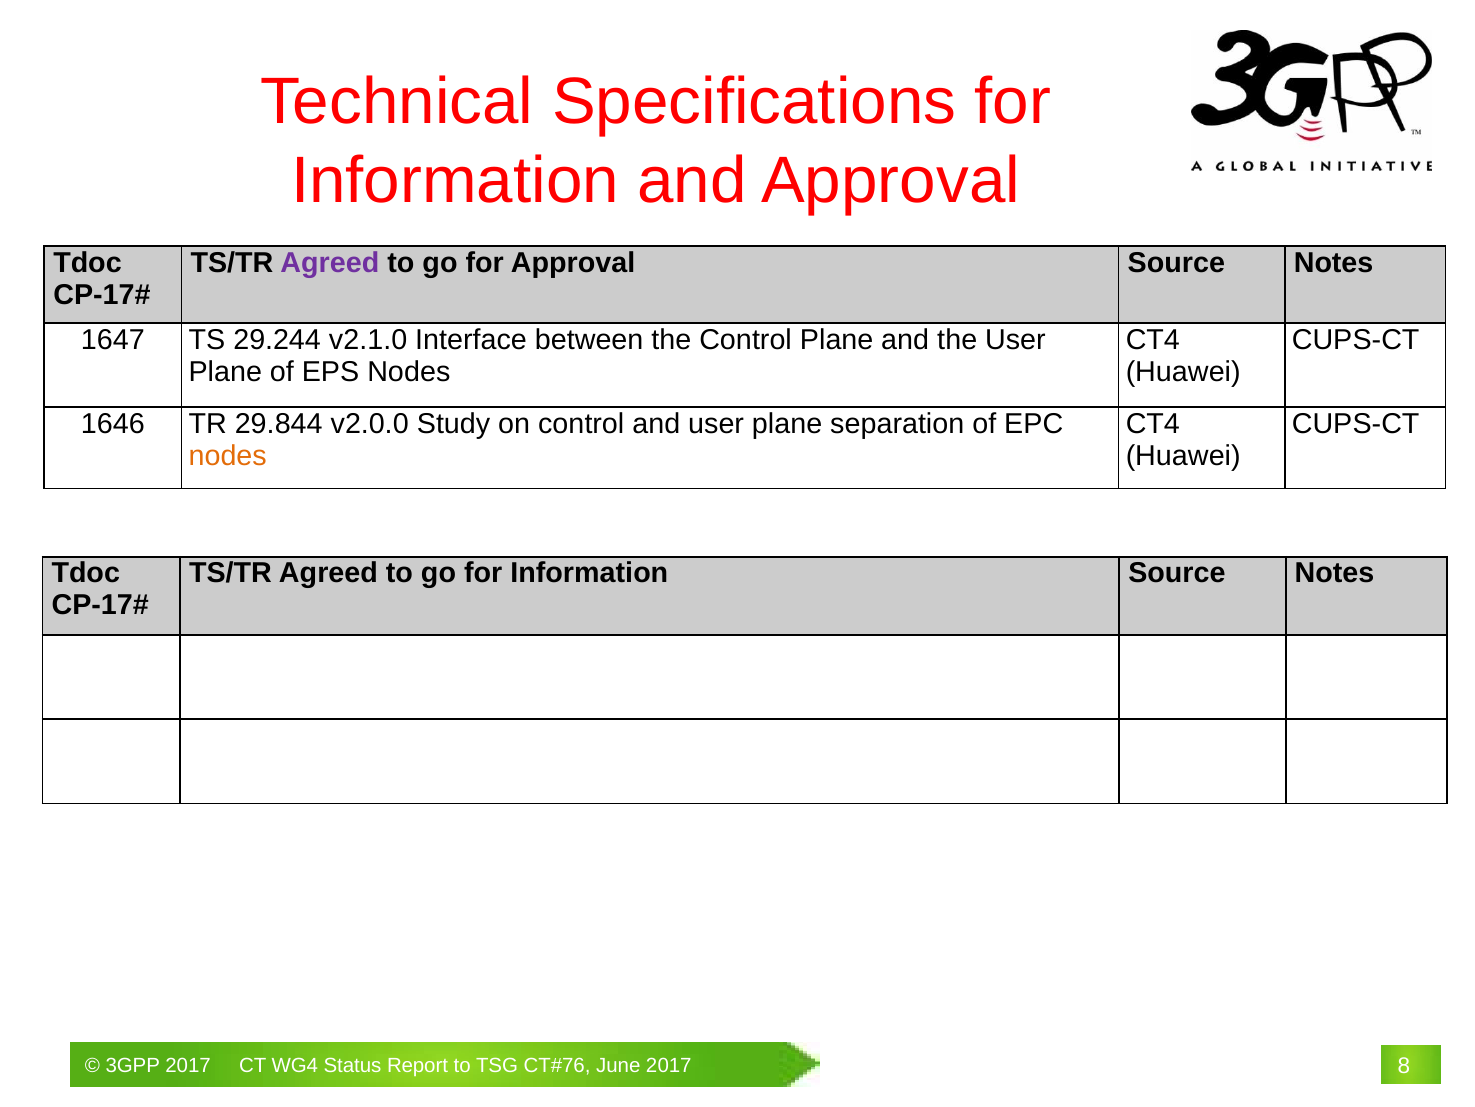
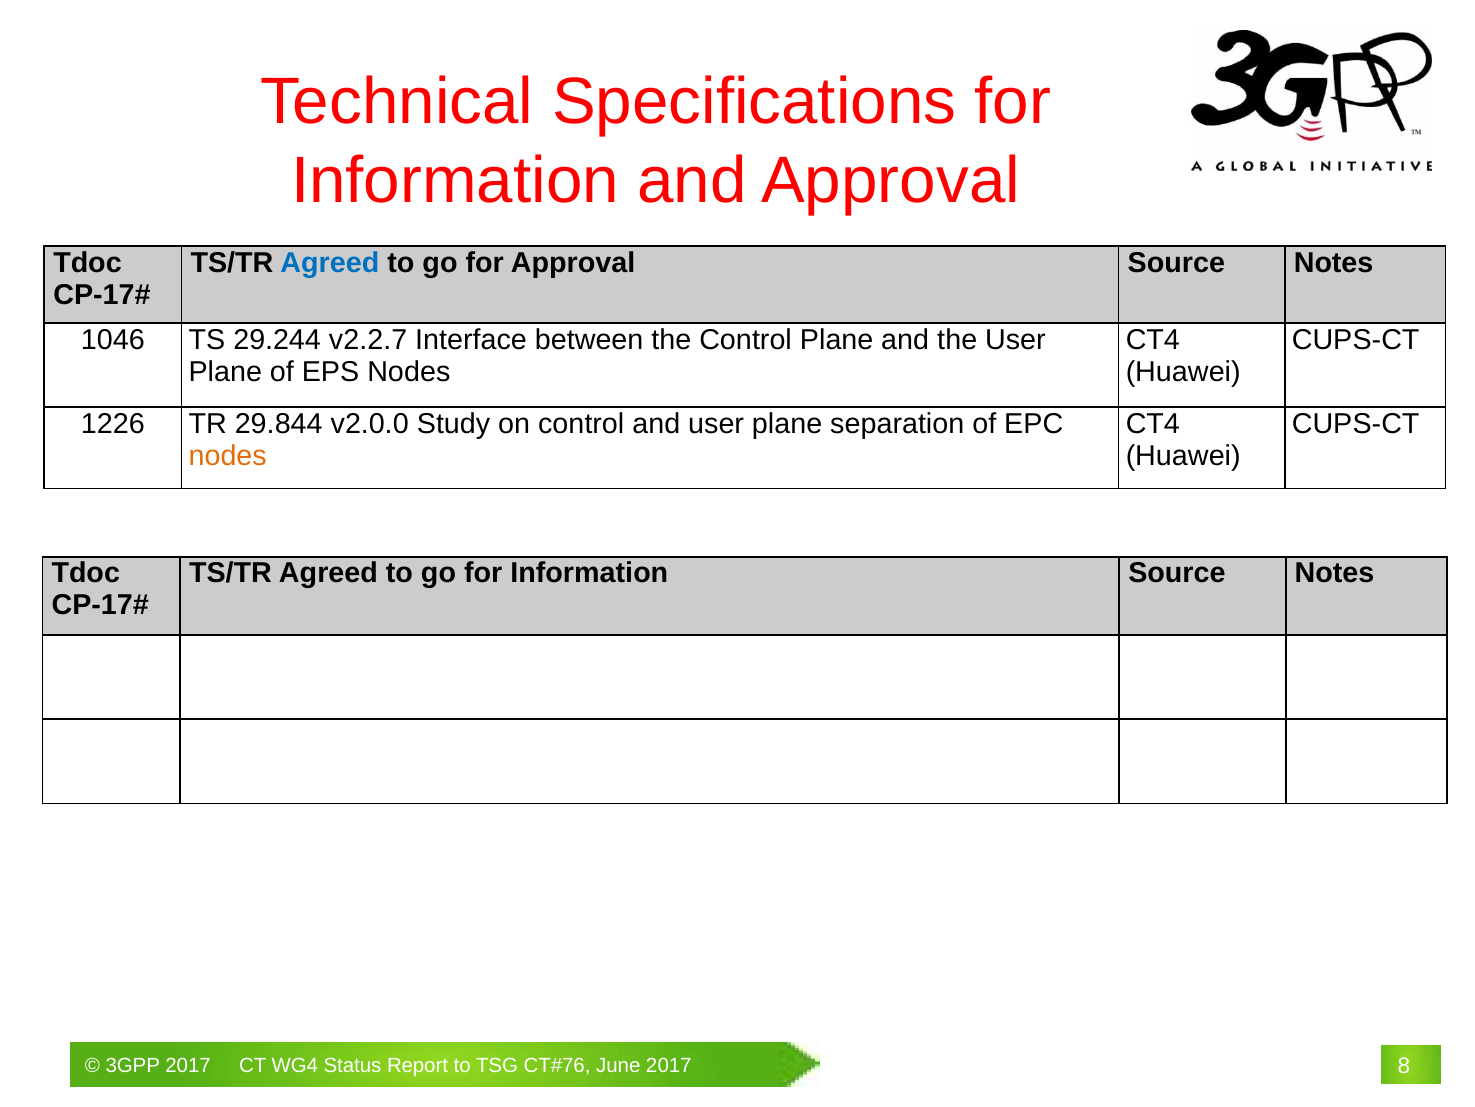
Agreed colour: purple -> blue (330, 263)
1647: 1647 -> 1046 (113, 339)
v2.1.0: v2.1.0 -> v2.2.7 (368, 339)
1646: 1646 -> 1226 (113, 423)
